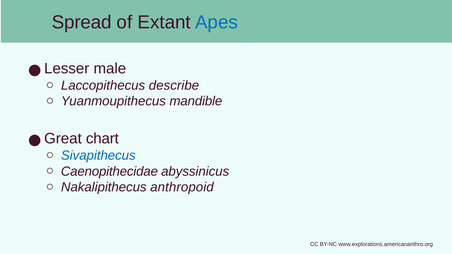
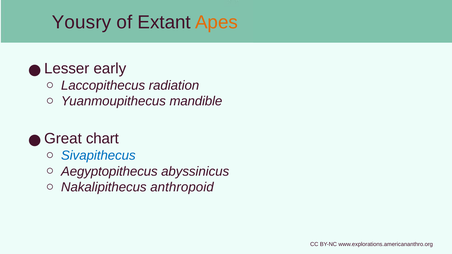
Spread: Spread -> Yousry (82, 22)
Apes colour: blue -> orange (216, 22)
male: male -> early (110, 69)
describe: describe -> radiation (174, 86)
Caenopithecidae: Caenopithecidae -> Aegyptopithecus (109, 171)
